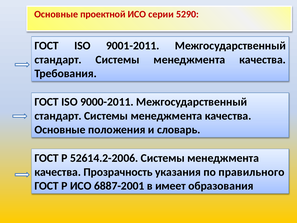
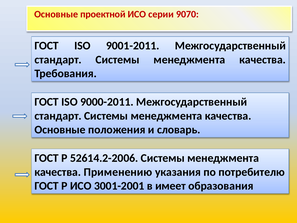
5290: 5290 -> 9070 (187, 14)
Прозрачность: Прозрачность -> Применению (118, 172)
правильного: правильного -> потребителю (252, 172)
6887-2001: 6887-2001 -> 3001-2001 (119, 186)
